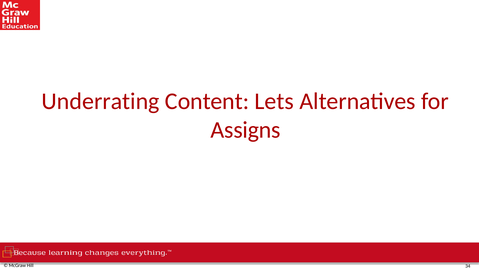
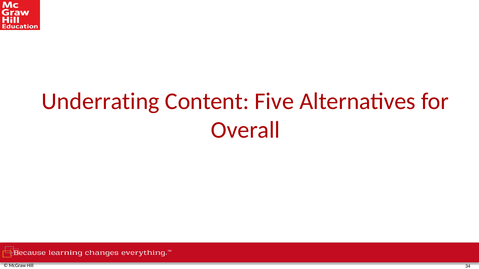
Lets: Lets -> Five (274, 102)
Assigns: Assigns -> Overall (245, 130)
